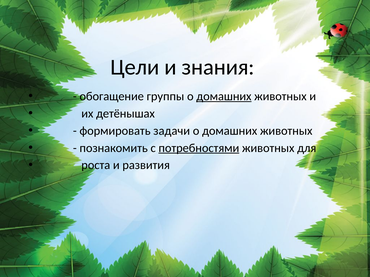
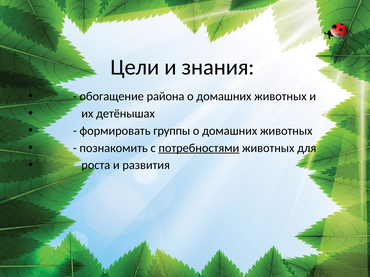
группы: группы -> района (166, 96)
домашних underline: present -> none (224, 96)
задачи: задачи -> группы (172, 131)
